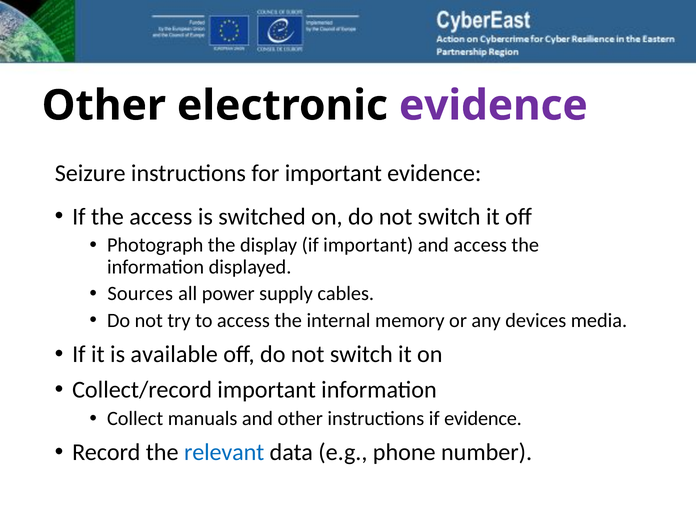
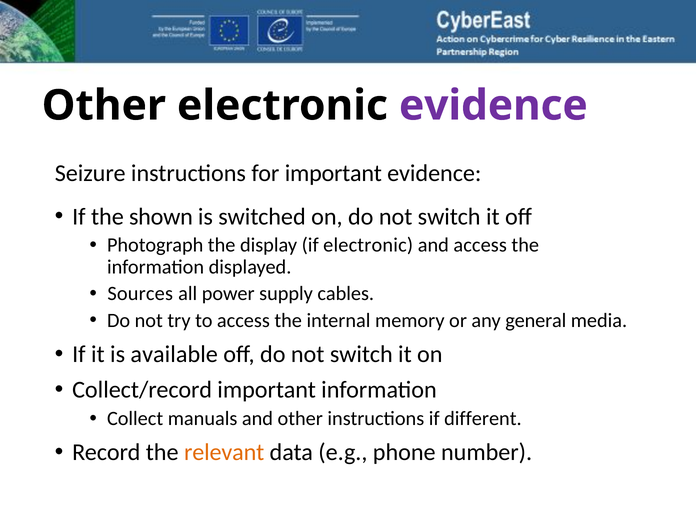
the access: access -> shown (161, 217)
if important: important -> electronic (368, 245)
devices: devices -> general (536, 320)
if evidence: evidence -> different (483, 419)
relevant colour: blue -> orange (224, 452)
